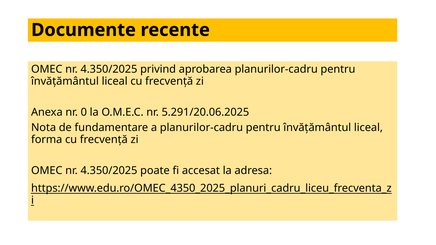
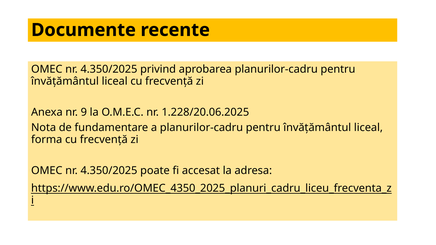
0: 0 -> 9 (84, 112)
5.291/20.06.2025: 5.291/20.06.2025 -> 1.228/20.06.2025 (205, 112)
